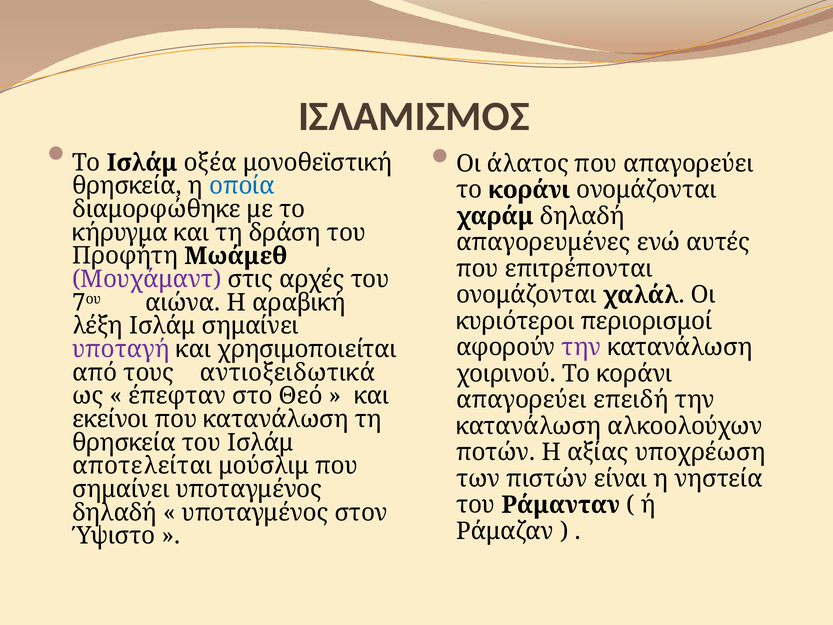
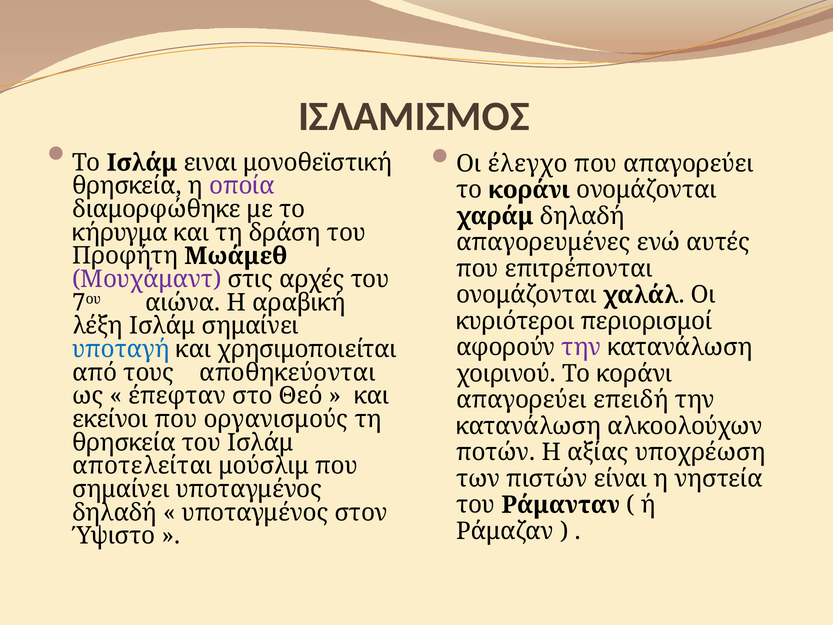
οξέα: οξέα -> ειναι (210, 163)
άλατος: άλατος -> έλεγχο (528, 164)
οποία colour: blue -> purple (242, 186)
υποταγή colour: purple -> blue (121, 349)
αντιοξειδωτικά: αντιοξειδωτικά -> αποθηκεύονται (287, 372)
που κατανάλωση: κατανάλωση -> οργανισμούς (276, 419)
